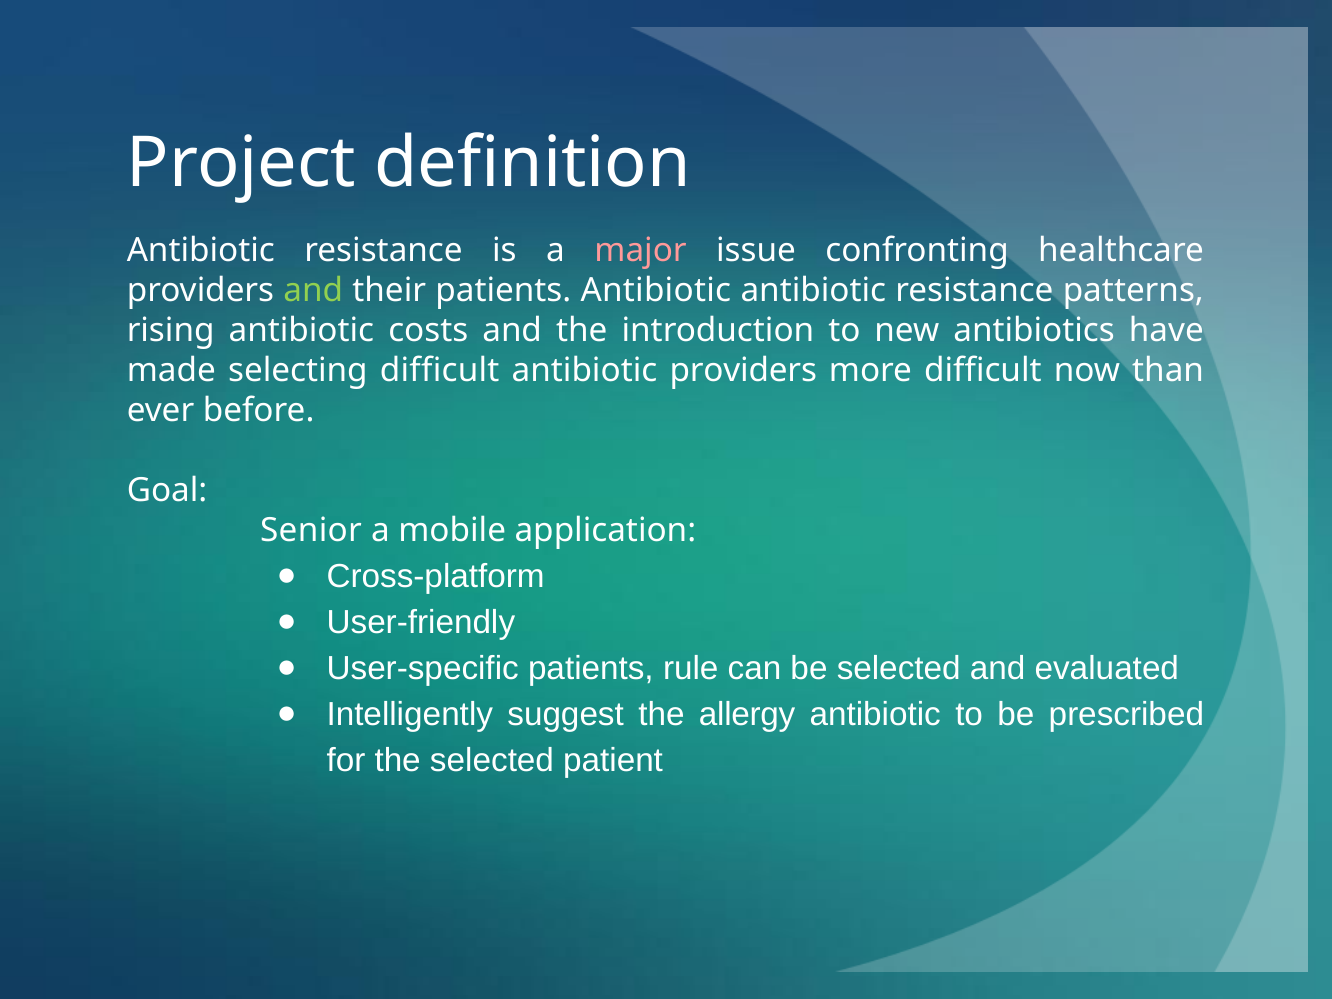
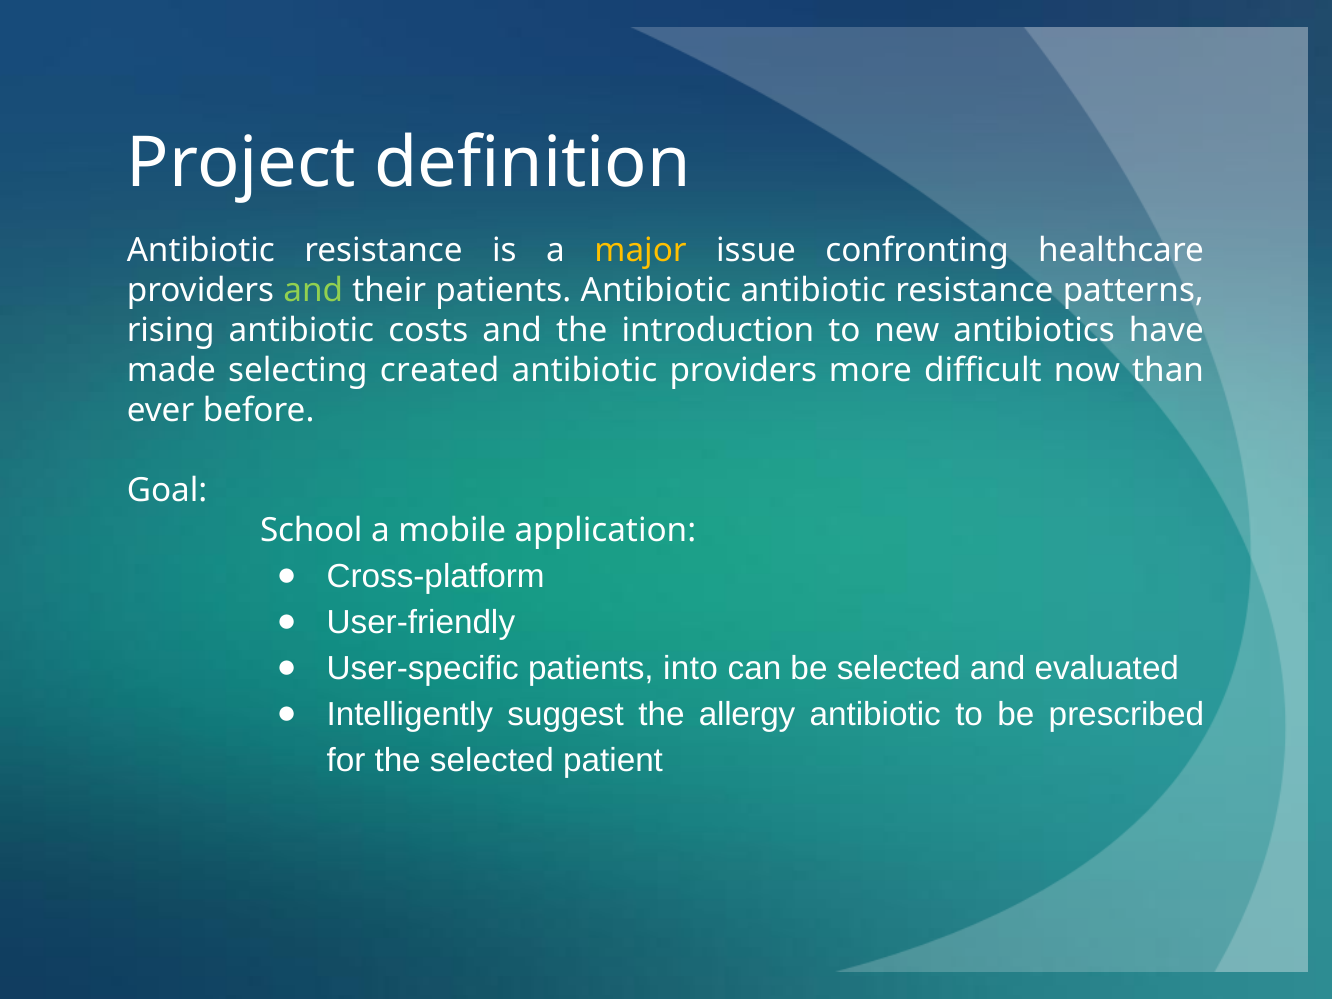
major colour: pink -> yellow (641, 251)
selecting difficult: difficult -> created (440, 371)
Senior: Senior -> School (311, 531)
rule: rule -> into (691, 668)
